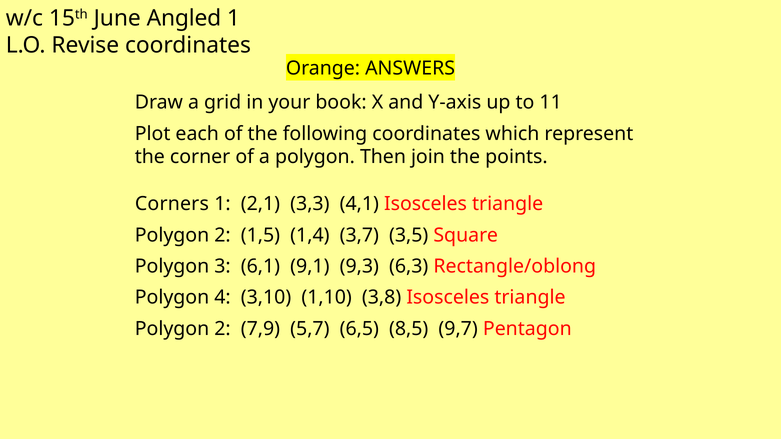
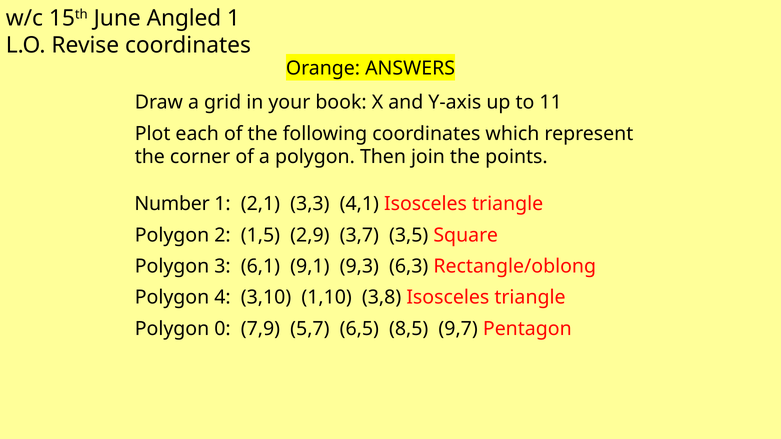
Corners: Corners -> Number (172, 204)
1,4: 1,4 -> 2,9 (310, 235)
2: 2 -> 0 (223, 329)
